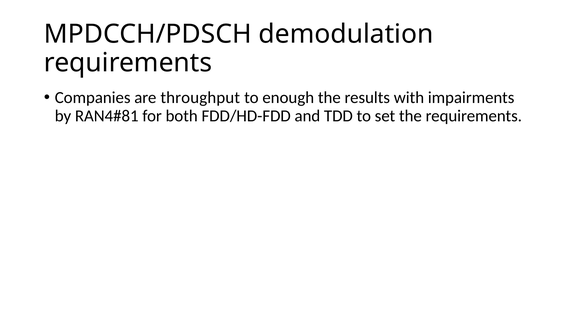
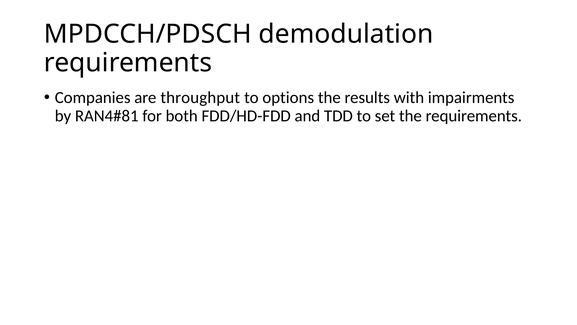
enough: enough -> options (288, 98)
